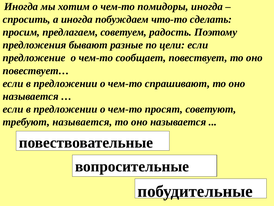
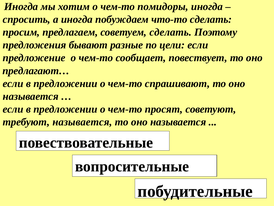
советуем радость: радость -> сделать (170, 32)
повествует…: повествует… -> предлагают… (36, 71)
